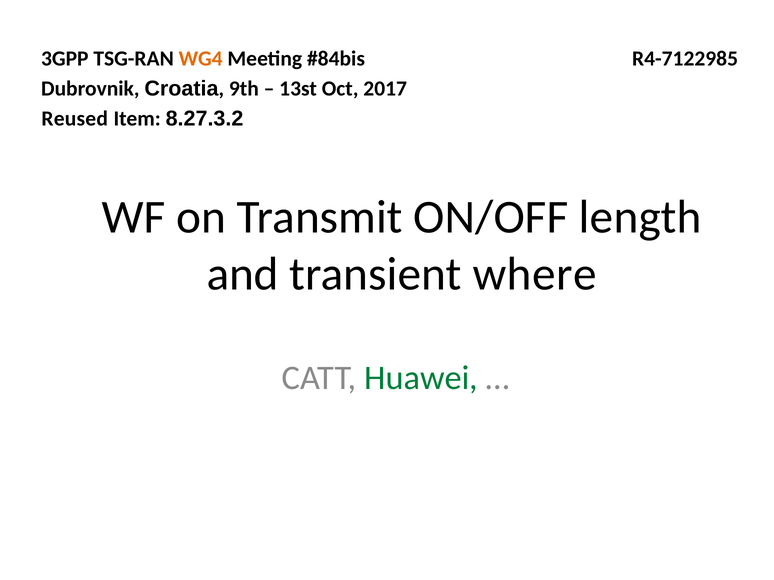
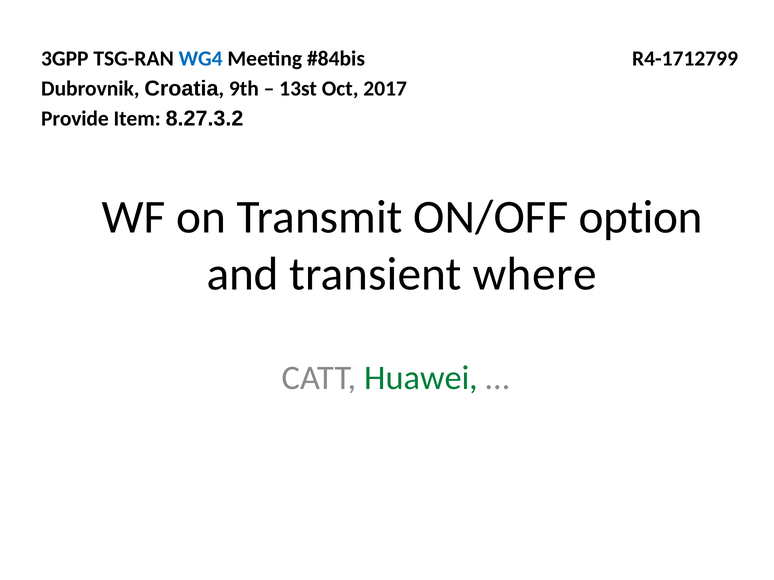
WG4 colour: orange -> blue (201, 59)
R4-7122985: R4-7122985 -> R4-1712799 (685, 59)
Reused: Reused -> Provide (75, 119)
length: length -> option (641, 217)
